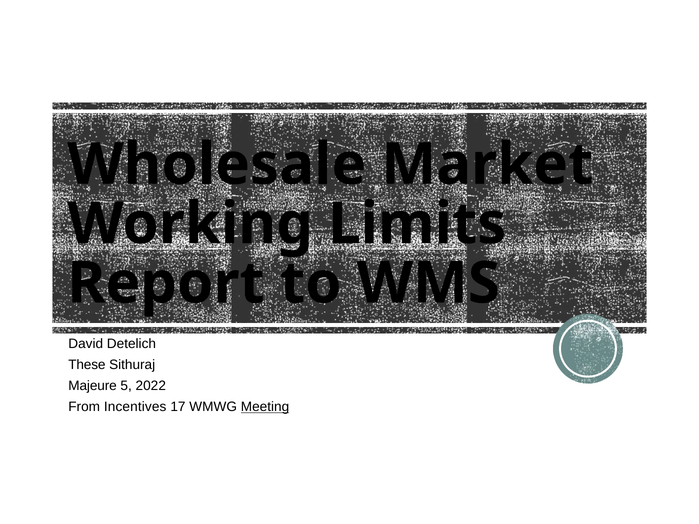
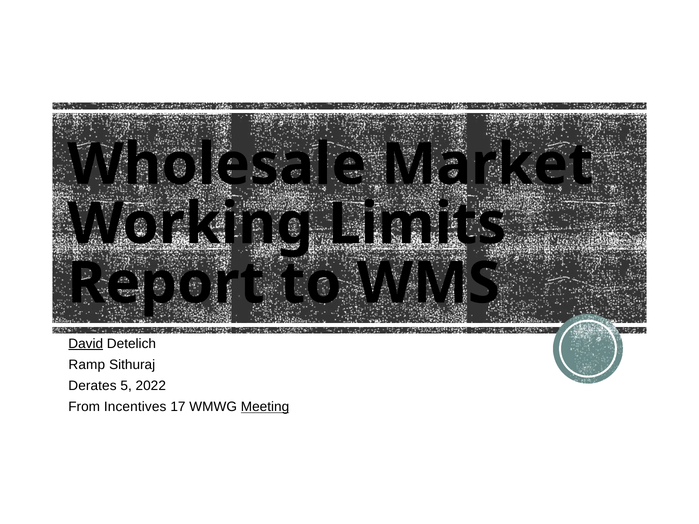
David underline: none -> present (86, 344)
These: These -> Ramp (87, 365)
Majeure: Majeure -> Derates (92, 386)
